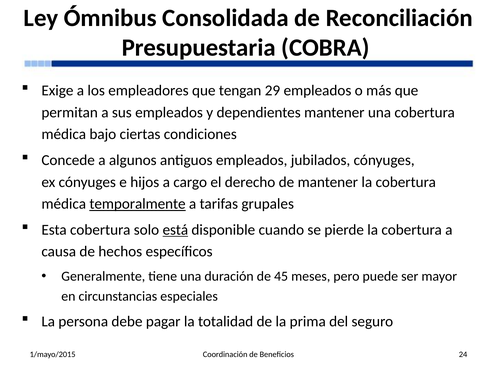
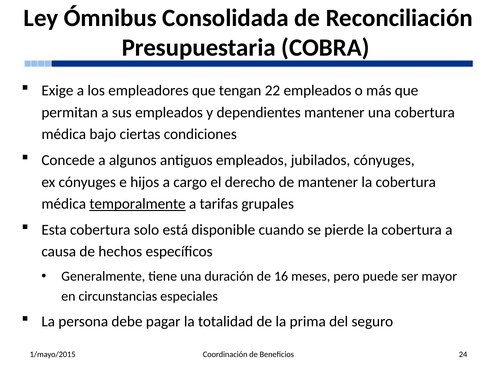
29: 29 -> 22 (272, 91)
está underline: present -> none (175, 230)
45: 45 -> 16 (281, 277)
